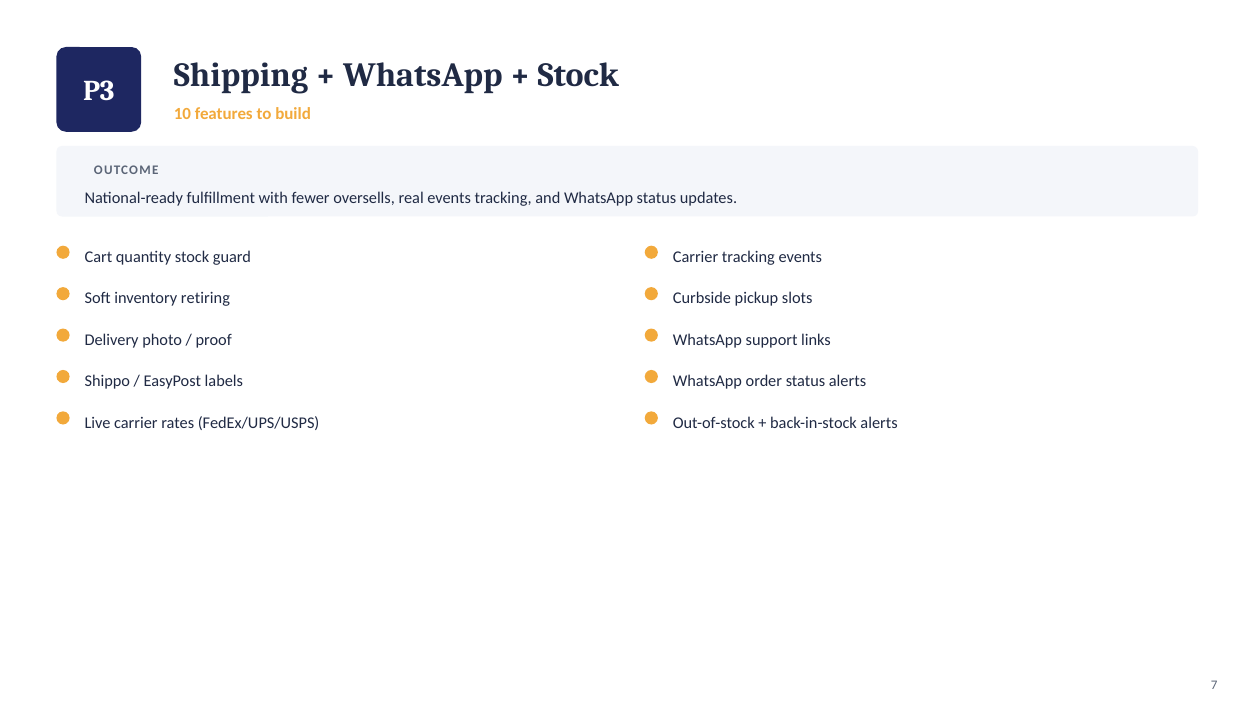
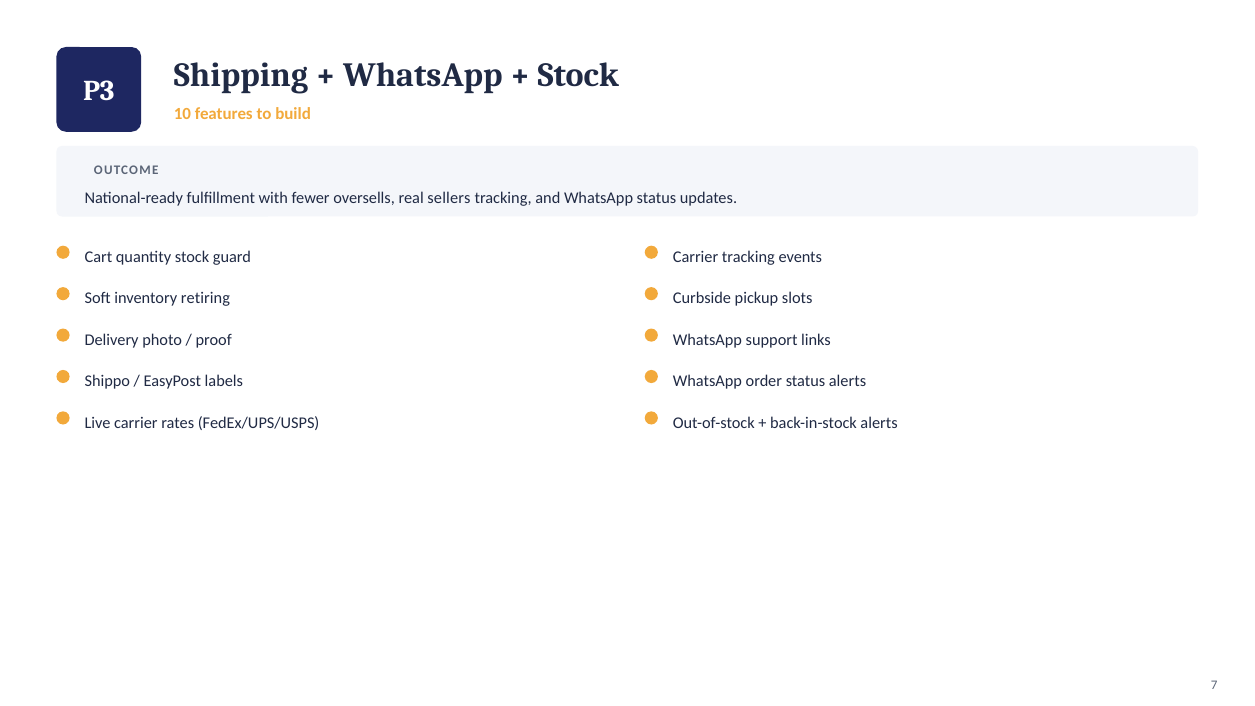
real events: events -> sellers (449, 198)
